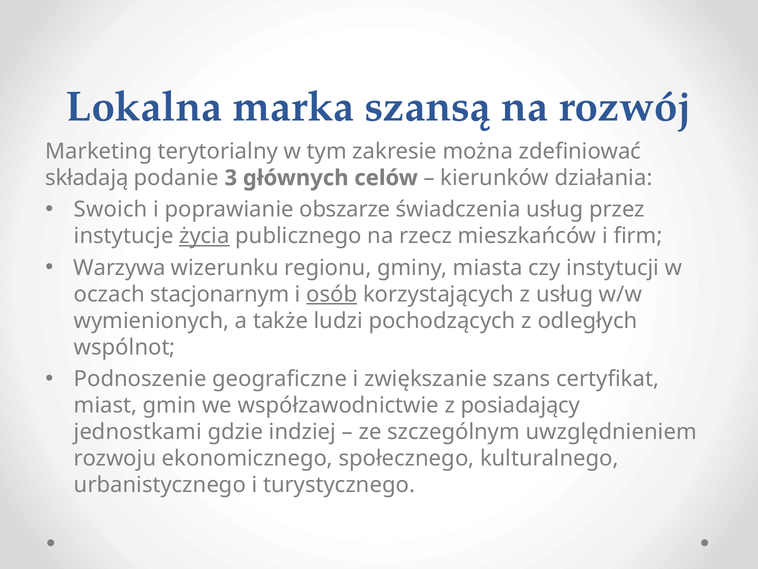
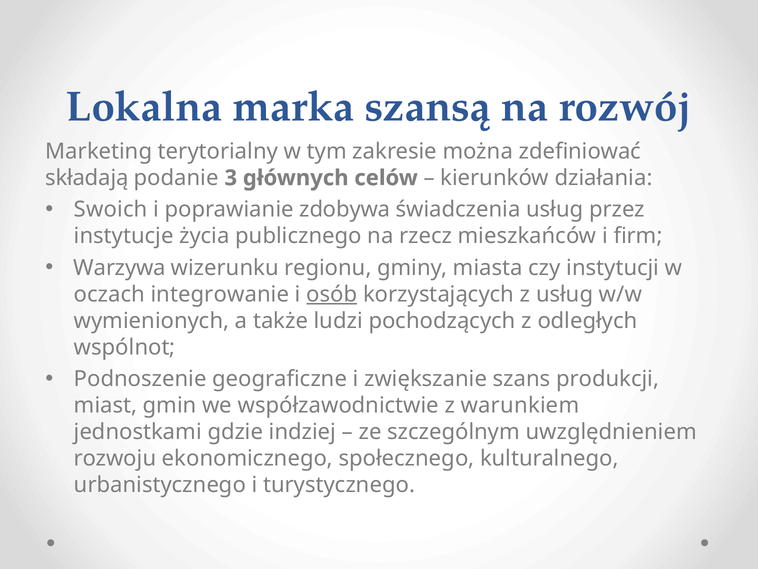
obszarze: obszarze -> zdobywa (345, 209)
życia underline: present -> none (204, 236)
stacjonarnym: stacjonarnym -> integrowanie (220, 294)
certyfikat: certyfikat -> produkcji (608, 379)
posiadający: posiadający -> warunkiem (520, 405)
